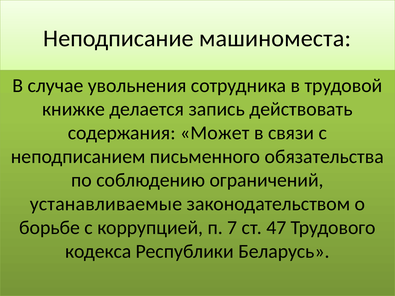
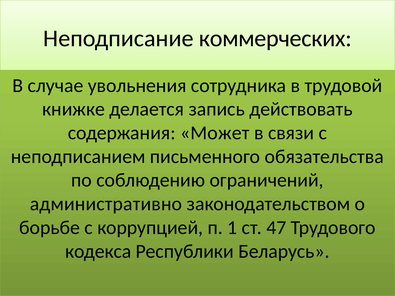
машиноместа: машиноместа -> коммерческих (275, 38)
устанавливаемые: устанавливаемые -> административно (106, 204)
7: 7 -> 1 (232, 228)
